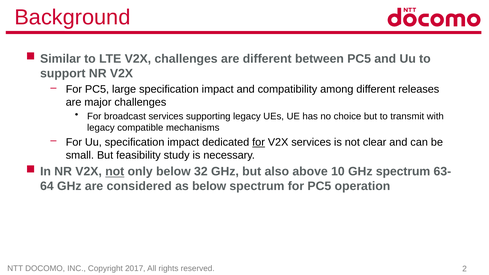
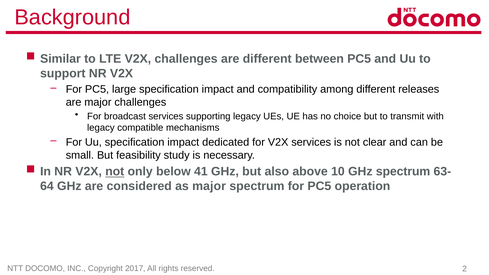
for underline: present -> none (259, 142)
32: 32 -> 41 (201, 172)
as below: below -> major (209, 186)
